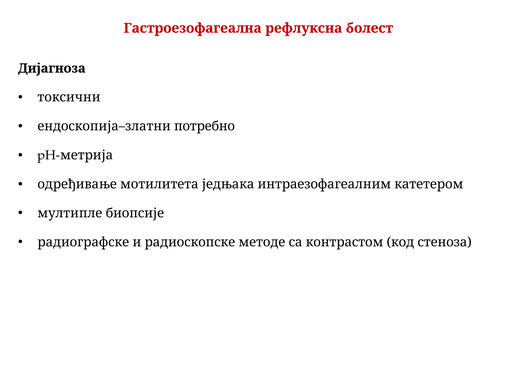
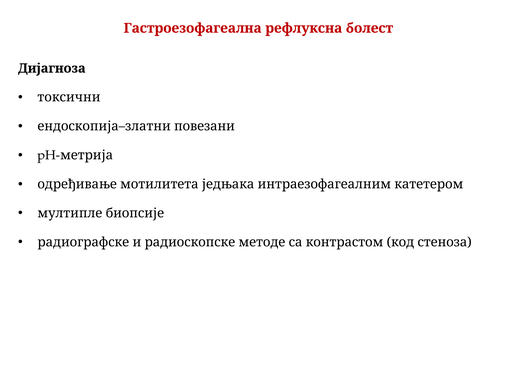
потребно: потребно -> повезани (204, 126)
